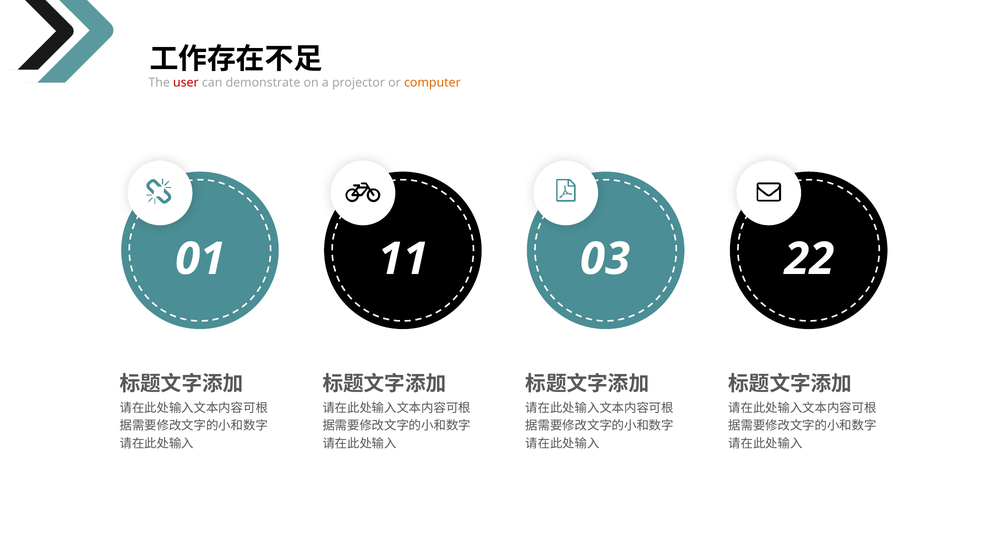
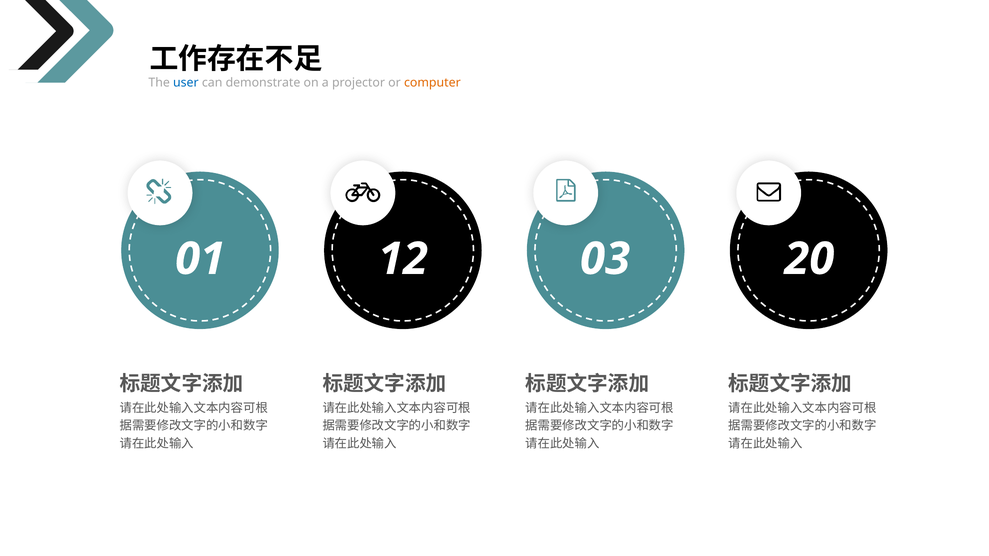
user colour: red -> blue (186, 83)
11: 11 -> 12 (403, 259)
22: 22 -> 20 (809, 259)
